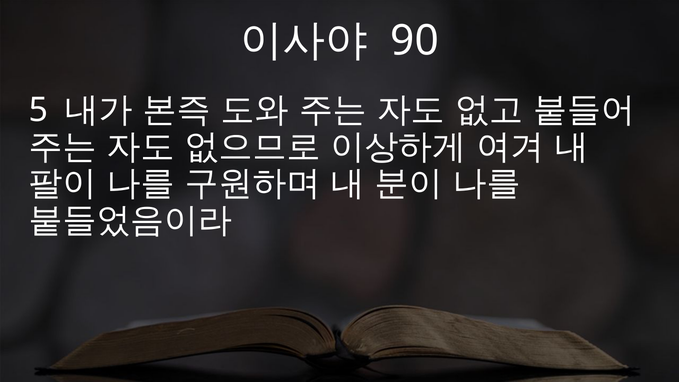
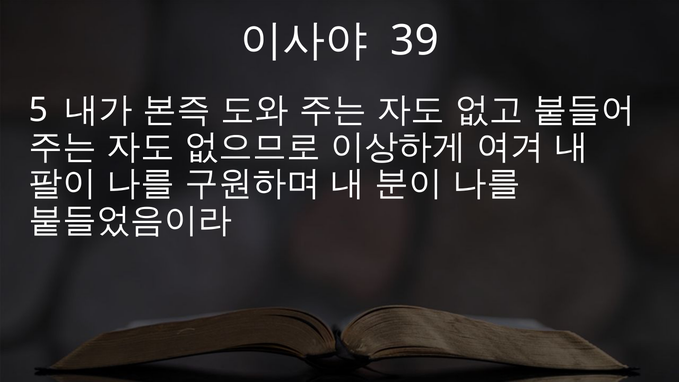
90: 90 -> 39 (415, 41)
